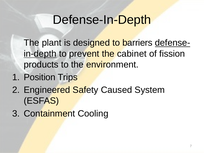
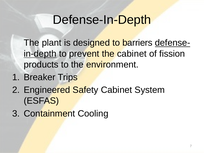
Position: Position -> Breaker (40, 77)
Safety Caused: Caused -> Cabinet (116, 90)
